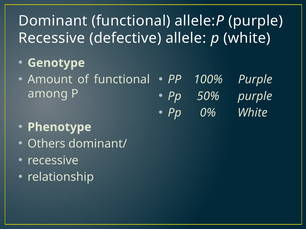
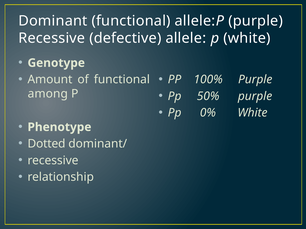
Others: Others -> Dotted (46, 144)
